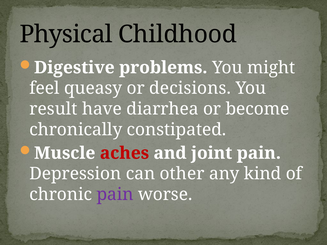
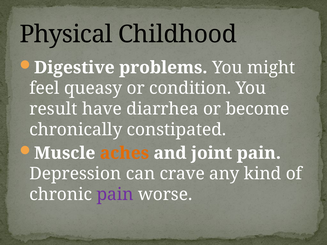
decisions: decisions -> condition (190, 88)
aches colour: red -> orange (124, 153)
other: other -> crave (182, 174)
